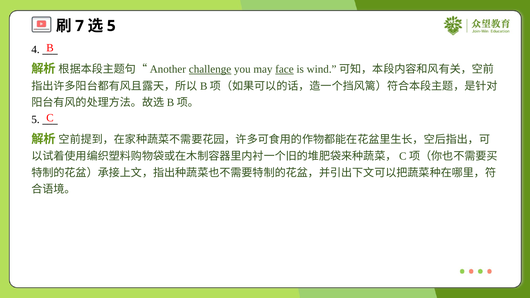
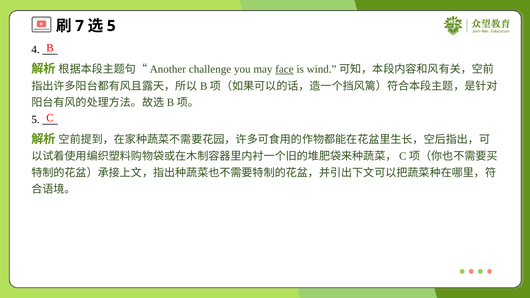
challenge underline: present -> none (210, 69)
